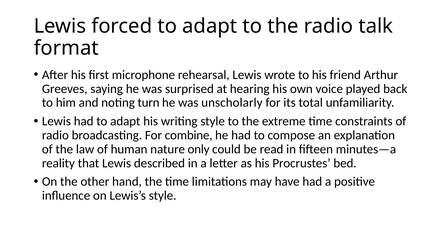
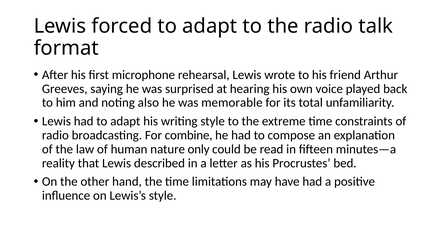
turn: turn -> also (148, 103)
unscholarly: unscholarly -> memorable (232, 103)
